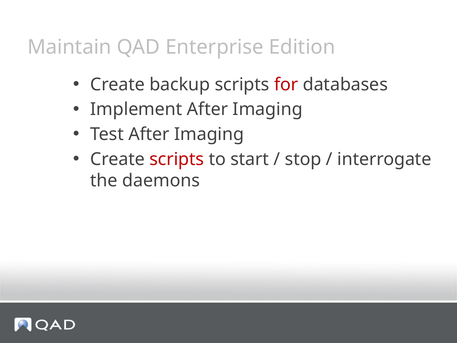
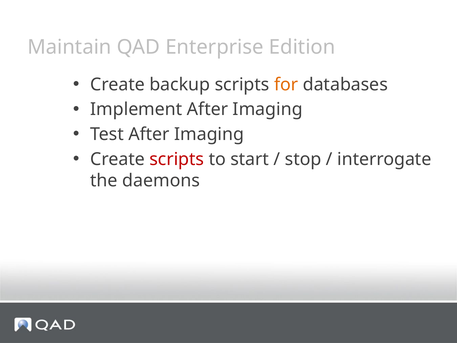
for colour: red -> orange (286, 84)
